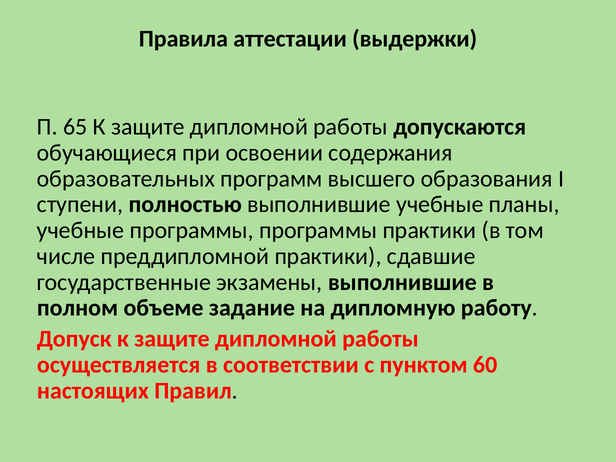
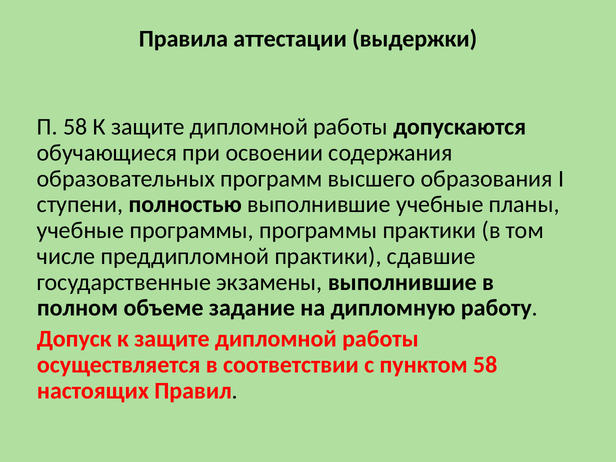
П 65: 65 -> 58 (75, 127)
пунктом 60: 60 -> 58 (485, 365)
